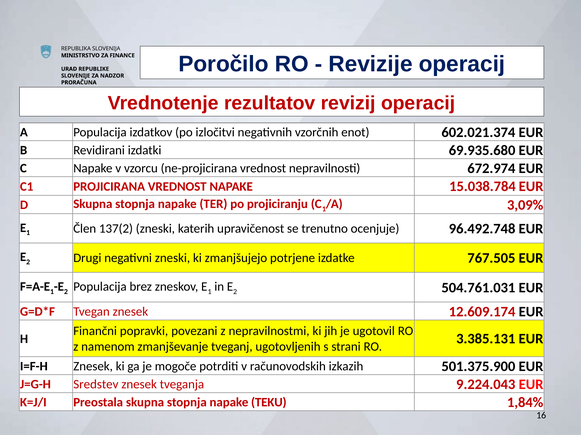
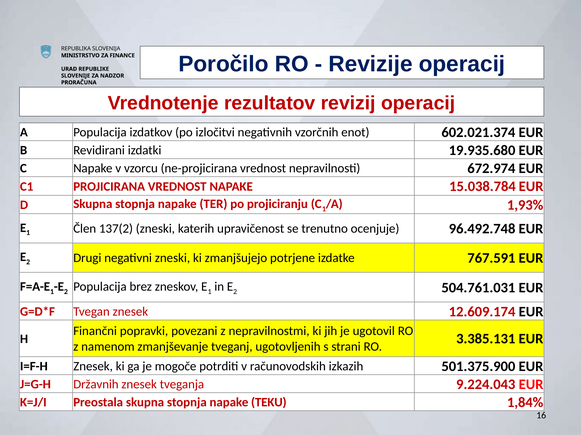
69.935.680: 69.935.680 -> 19.935.680 (482, 151)
3,09%: 3,09% -> 1,93% (525, 205)
767.505: 767.505 -> 767.591 (491, 258)
Sredstev: Sredstev -> Državnih (96, 385)
